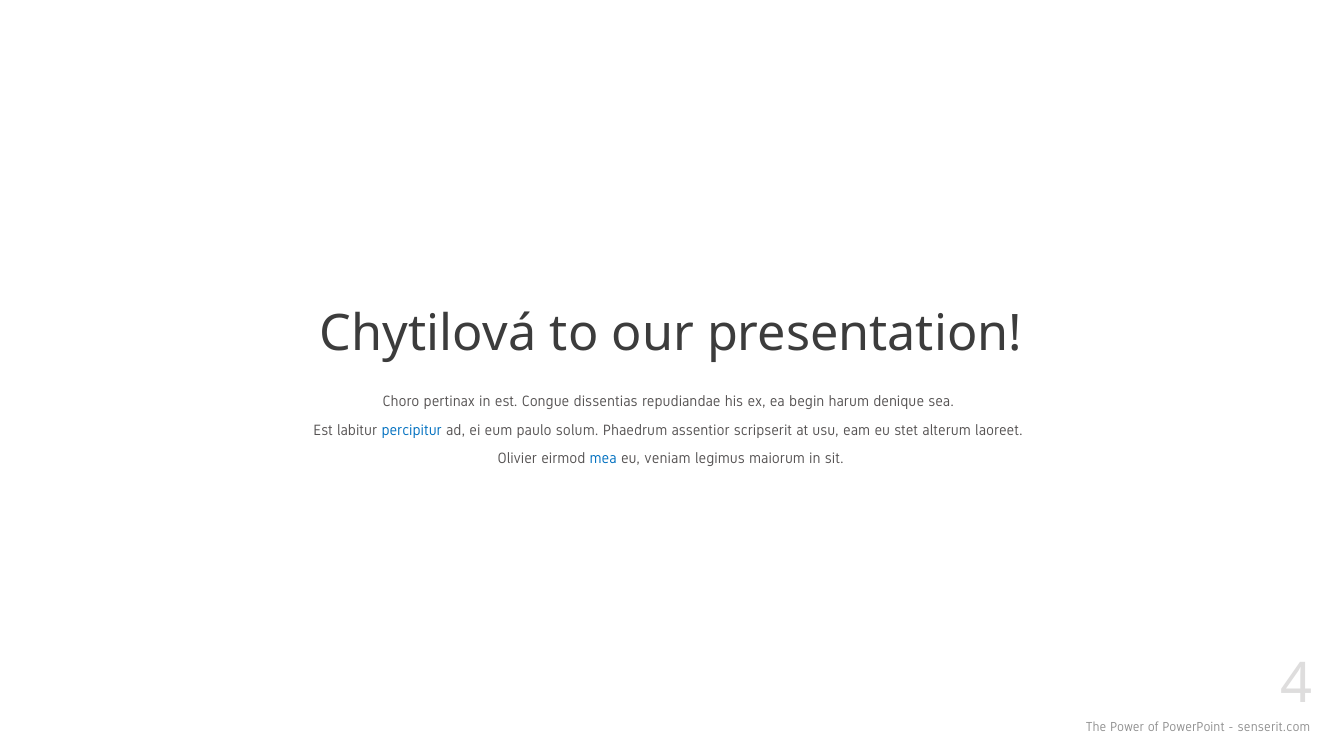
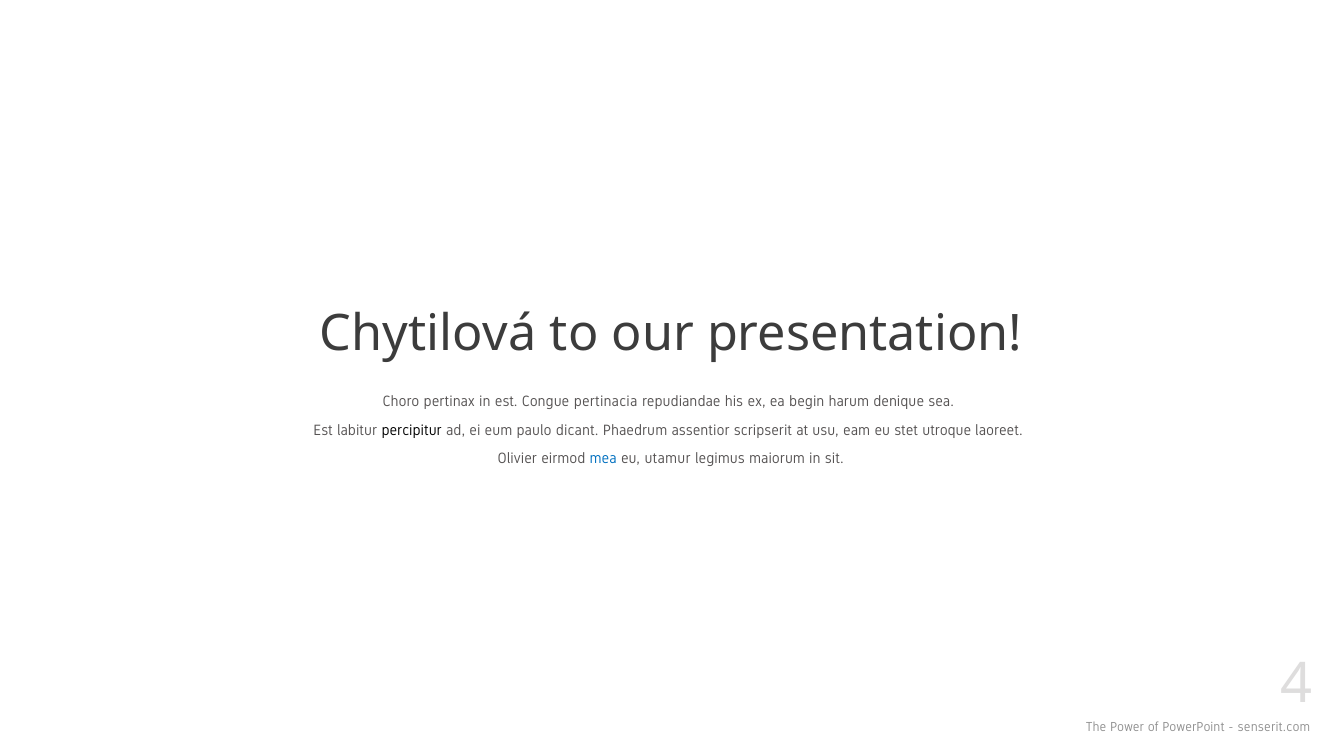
dissentias: dissentias -> pertinacia (606, 401)
percipitur colour: blue -> black (412, 430)
solum: solum -> dicant (577, 430)
alterum: alterum -> utroque (947, 430)
veniam: veniam -> utamur (668, 459)
